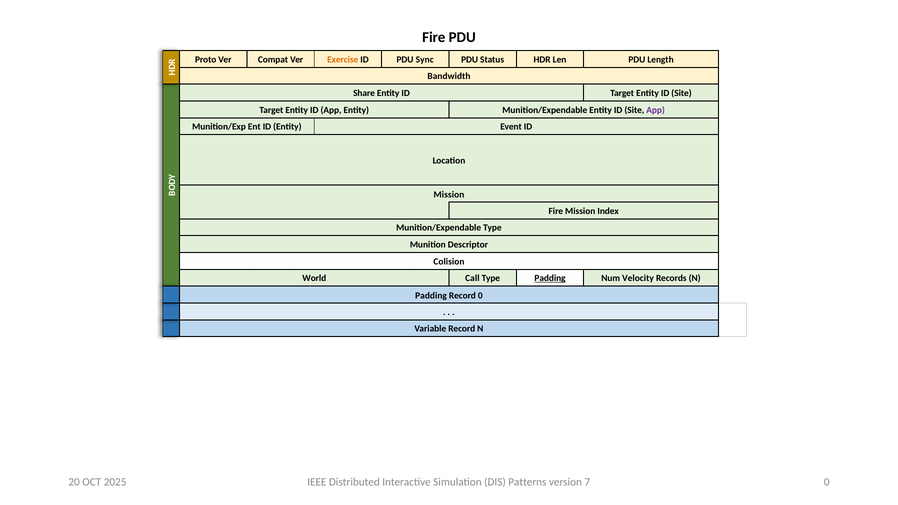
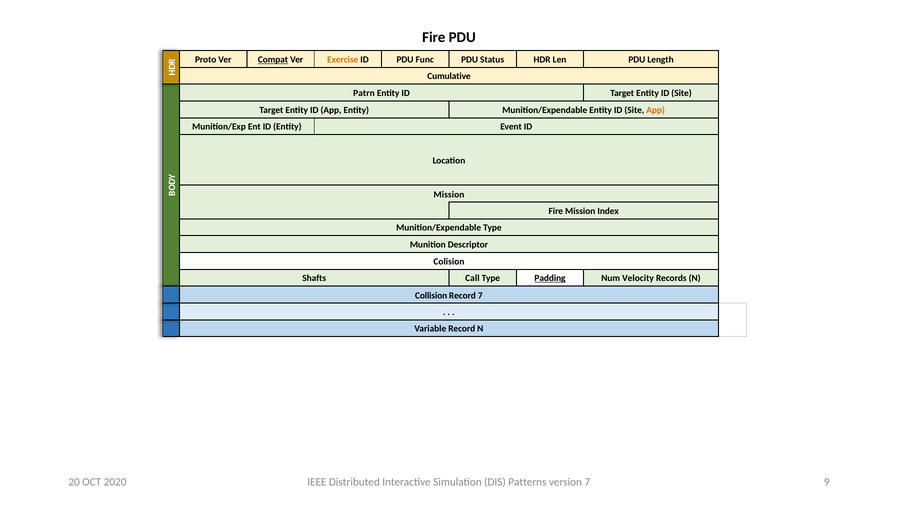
Compat underline: none -> present (273, 60)
Sync: Sync -> Func (425, 60)
Bandwidth: Bandwidth -> Cumulative (449, 76)
Share: Share -> Patrn (364, 93)
App colour: purple -> orange (656, 110)
World: World -> Shafts (314, 278)
Padding: Padding -> Collision (431, 296)
Record 0: 0 -> 7 (480, 296)
2025: 2025 -> 2020 (115, 482)
7 0: 0 -> 9 (827, 482)
